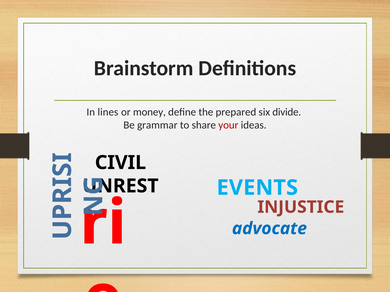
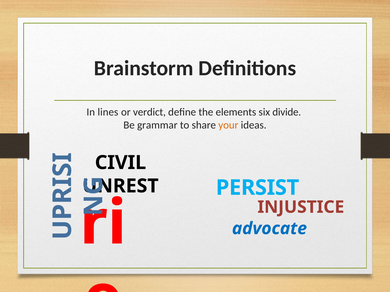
money: money -> verdict (149, 112)
prepared: prepared -> elements (236, 112)
your colour: red -> orange (228, 125)
EVENTS: EVENTS -> PERSIST (257, 188)
